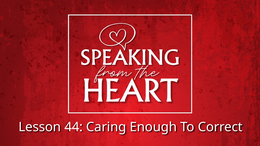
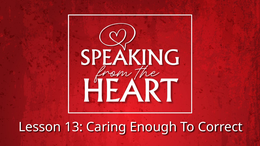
44: 44 -> 13 (74, 127)
